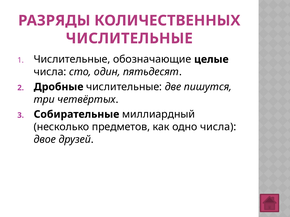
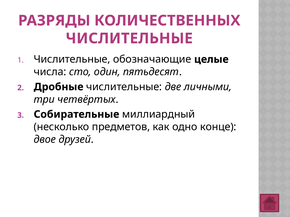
пишутся: пишутся -> личными (208, 87)
одно числа: числа -> конце (218, 127)
